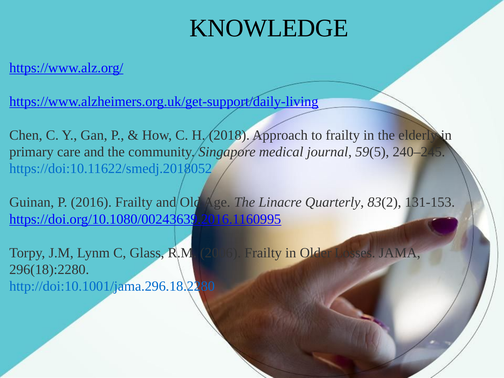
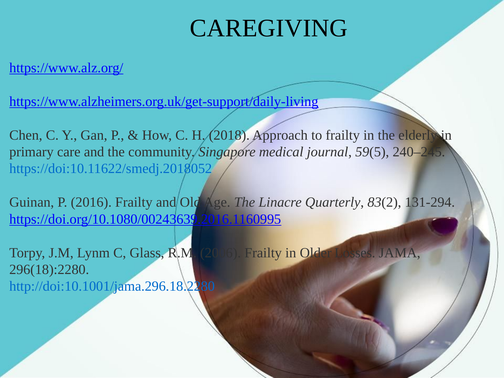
KNOWLEDGE: KNOWLEDGE -> CAREGIVING (269, 28)
131-153: 131-153 -> 131-294 (430, 202)
